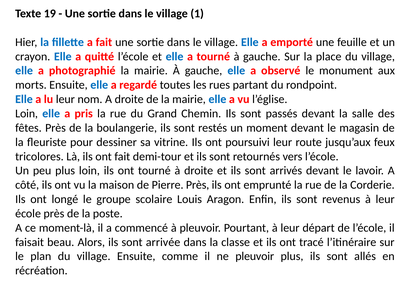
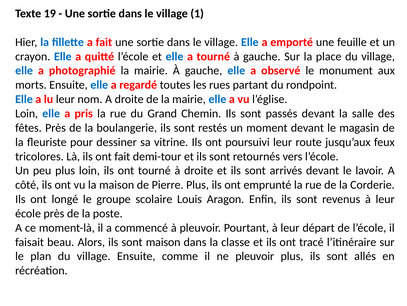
Pierre Près: Près -> Plus (198, 185)
sont arrivée: arrivée -> maison (163, 241)
